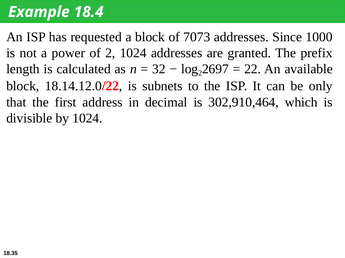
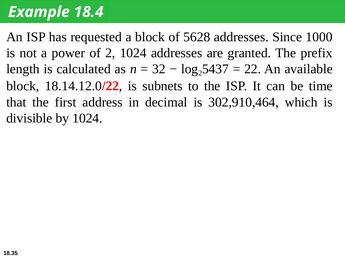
7073: 7073 -> 5628 (197, 37)
2697: 2697 -> 5437 (215, 69)
only: only -> time (321, 86)
